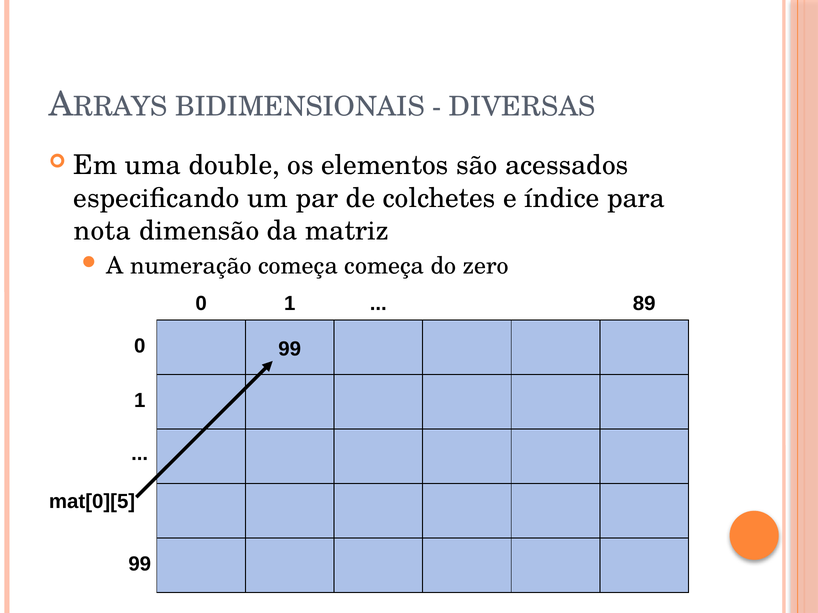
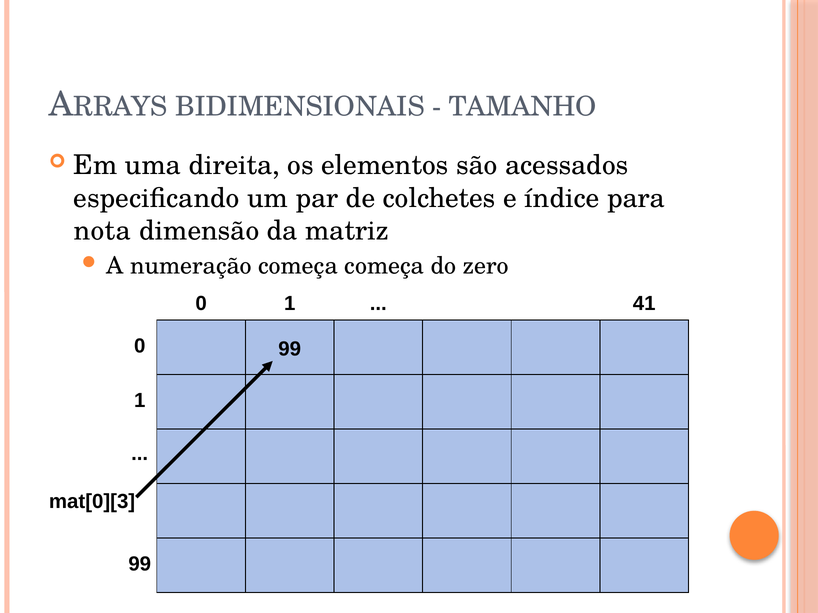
DIVERSAS: DIVERSAS -> TAMANHO (522, 107)
double: double -> direita (234, 165)
89: 89 -> 41 (644, 304)
mat[0][5: mat[0][5 -> mat[0][3 (92, 502)
